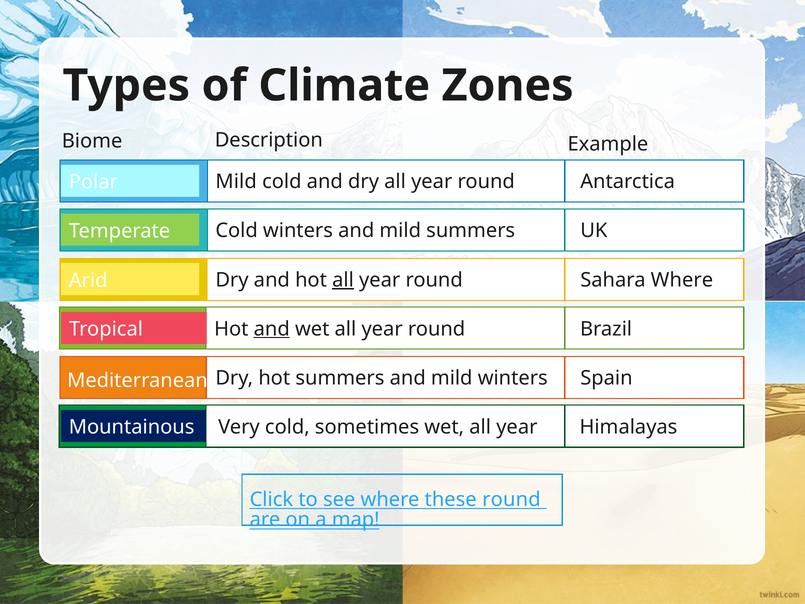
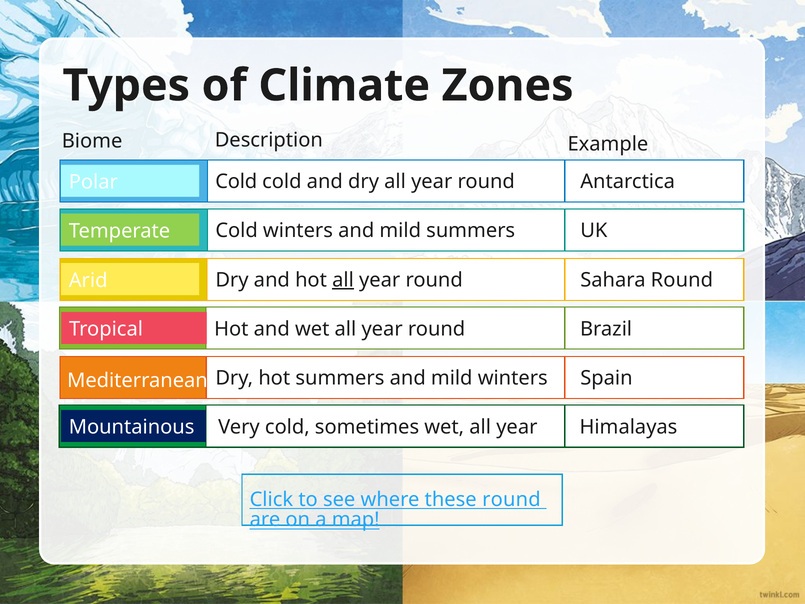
Polar Mild: Mild -> Cold (236, 182)
Sahara Where: Where -> Round (682, 280)
and underline: present -> none (272, 329)
